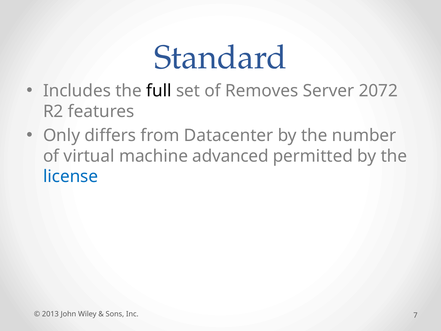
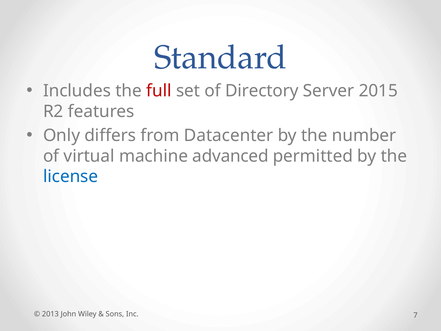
full colour: black -> red (159, 91)
Removes: Removes -> Directory (262, 91)
2072: 2072 -> 2015 (378, 91)
